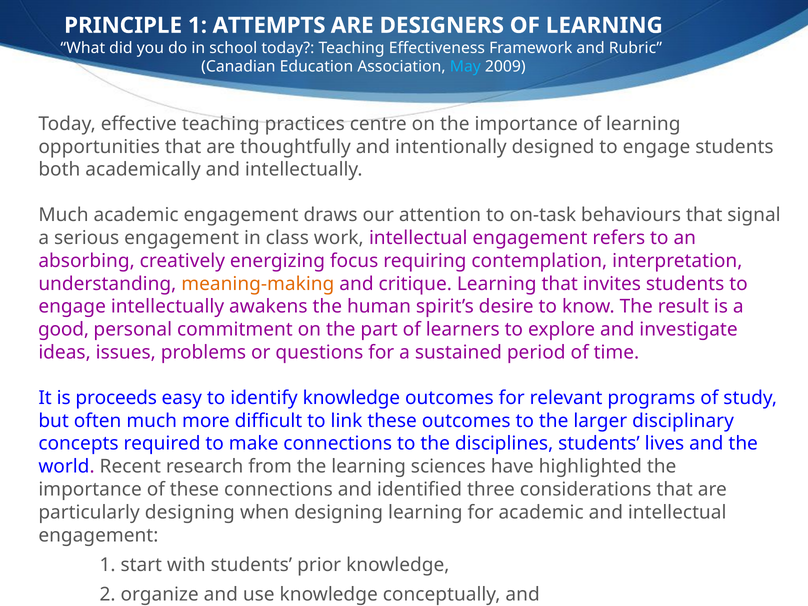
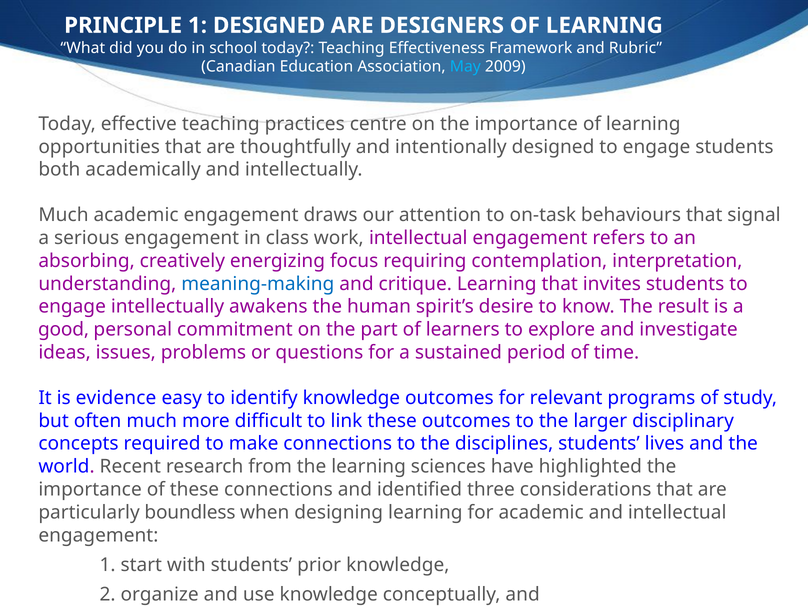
1 ATTEMPTS: ATTEMPTS -> DESIGNED (269, 25)
meaning-making colour: orange -> blue (258, 284)
proceeds: proceeds -> evidence (116, 398)
particularly designing: designing -> boundless (190, 512)
